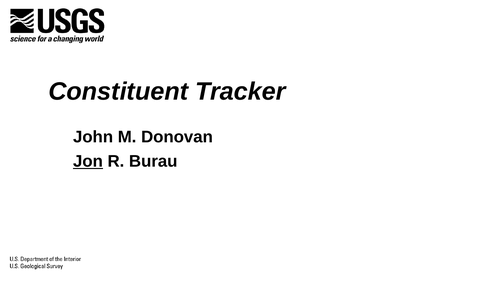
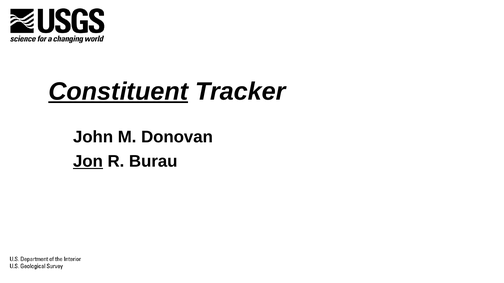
Constituent underline: none -> present (118, 92)
